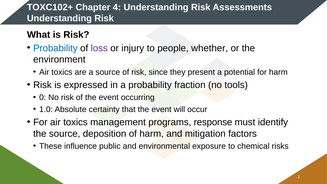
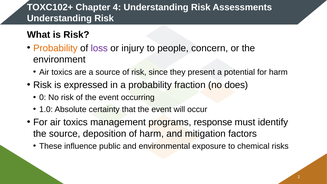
Probability colour: blue -> orange (55, 48)
whether: whether -> concern (210, 48)
tools: tools -> does (236, 85)
